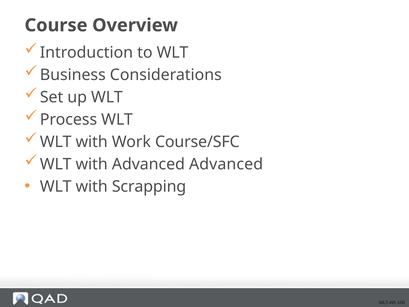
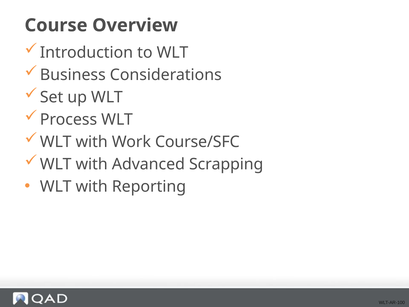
Advanced Advanced: Advanced -> Scrapping (226, 164)
Scrapping: Scrapping -> Reporting (149, 186)
